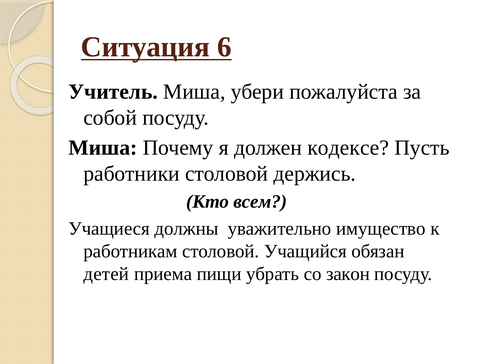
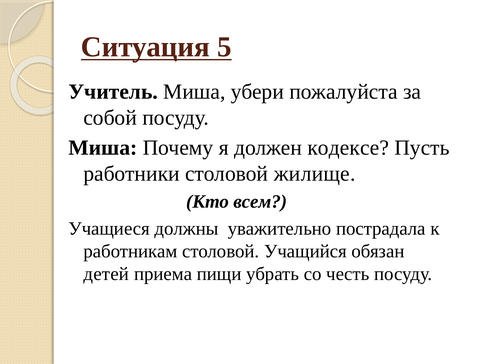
6: 6 -> 5 (224, 47)
держись: держись -> жилище (315, 173)
имущество: имущество -> пострадала (381, 228)
закон: закон -> честь (348, 274)
